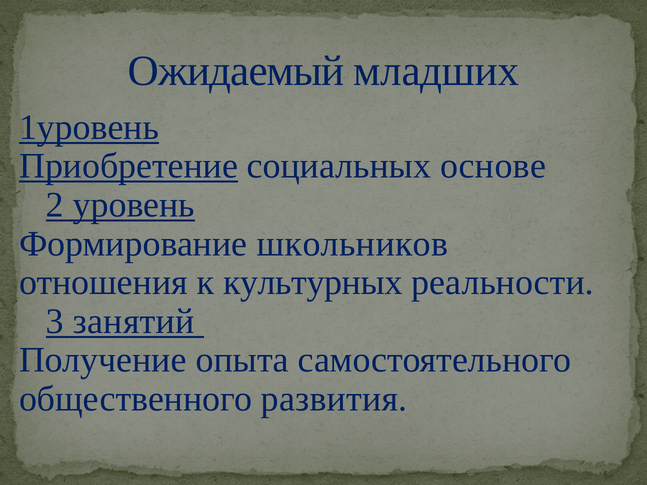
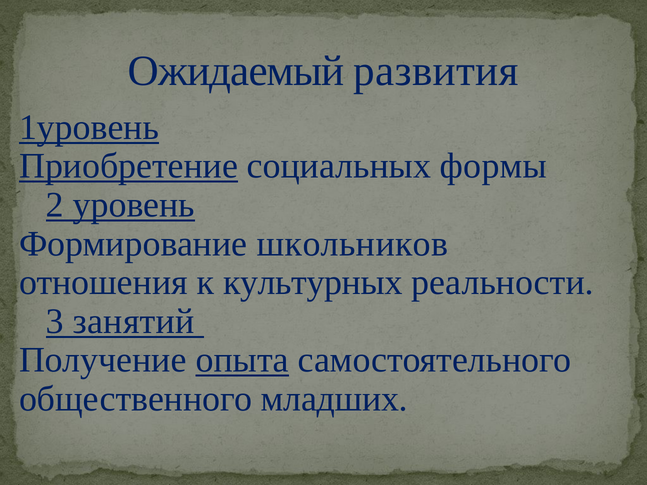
младших: младших -> развития (436, 71)
основе: основе -> формы (493, 166)
опыта underline: none -> present (242, 360)
развития: развития -> младших (334, 399)
